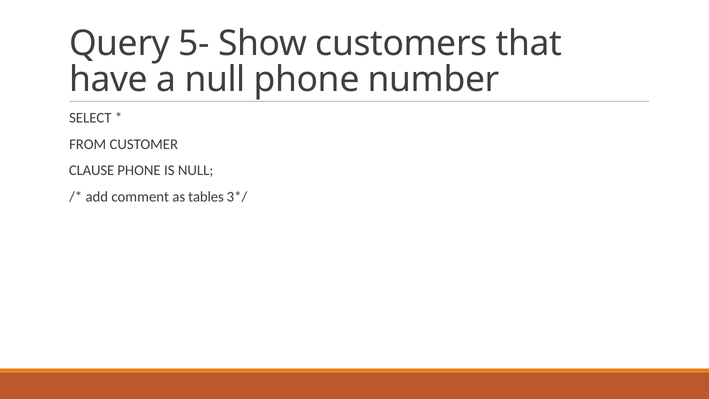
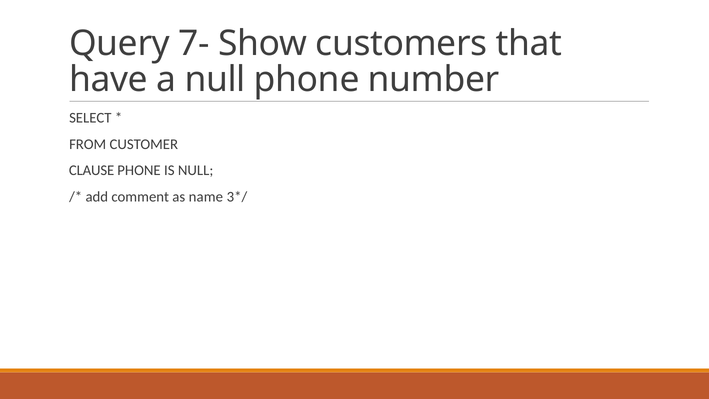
5-: 5- -> 7- (194, 43)
tables: tables -> name (206, 197)
